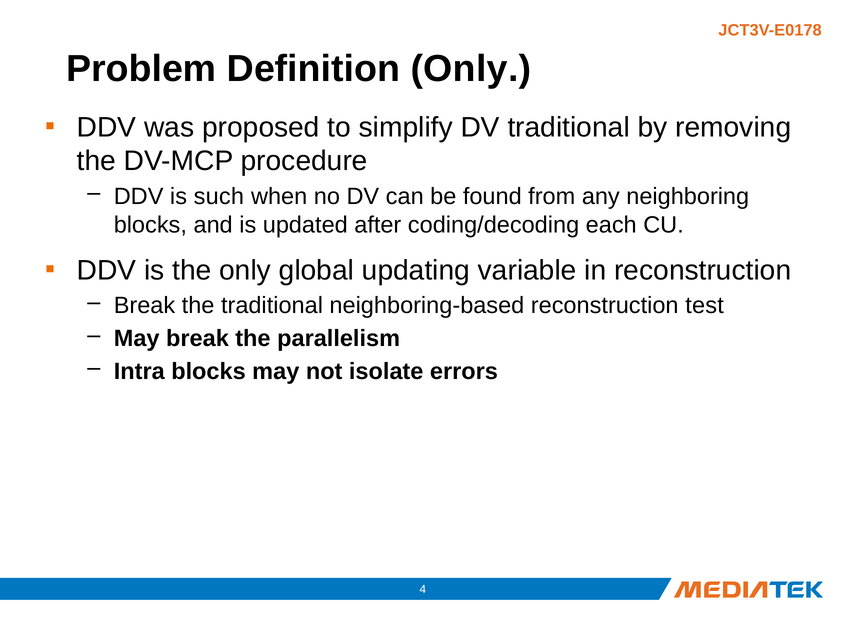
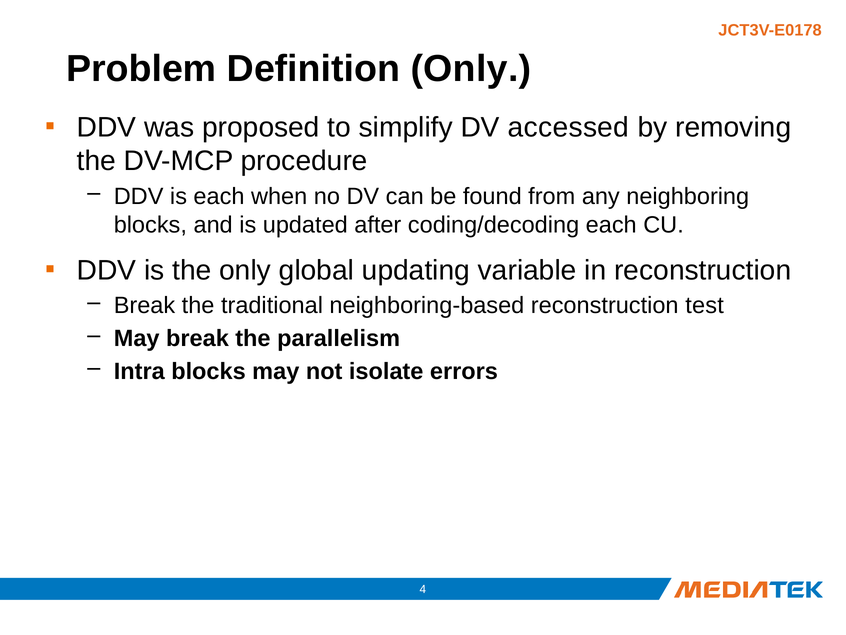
DV traditional: traditional -> accessed (569, 127)
is such: such -> each (219, 196)
